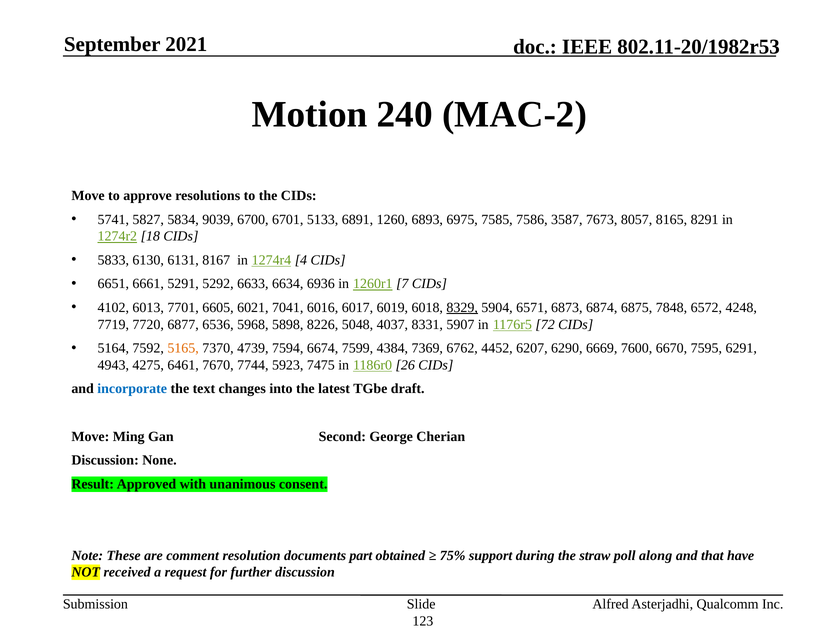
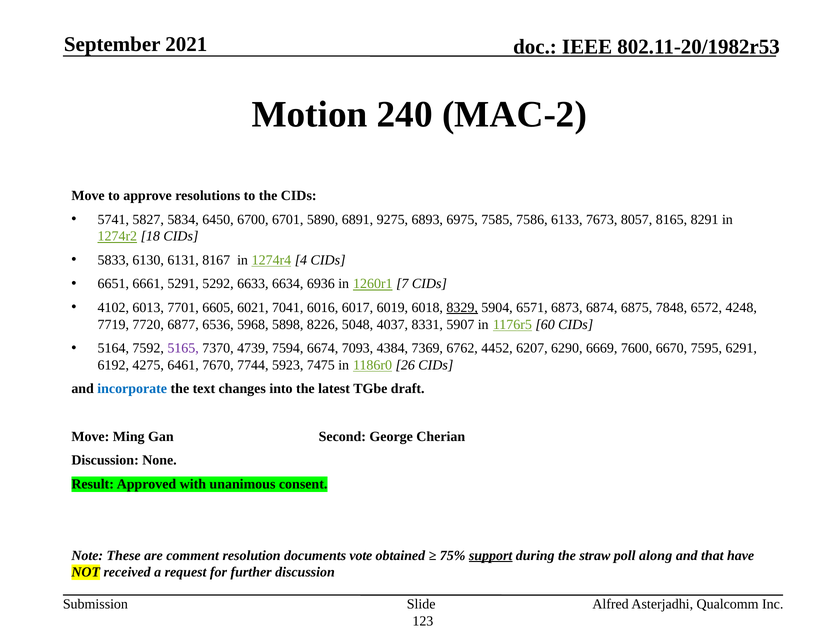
9039: 9039 -> 6450 (218, 219)
5133: 5133 -> 5890 (323, 219)
1260: 1260 -> 9275 (392, 219)
3587: 3587 -> 6133 (567, 219)
72: 72 -> 60 (545, 324)
5165 colour: orange -> purple (183, 348)
7599: 7599 -> 7093 (358, 348)
4943: 4943 -> 6192 (113, 365)
part: part -> vote (361, 555)
support underline: none -> present (491, 555)
